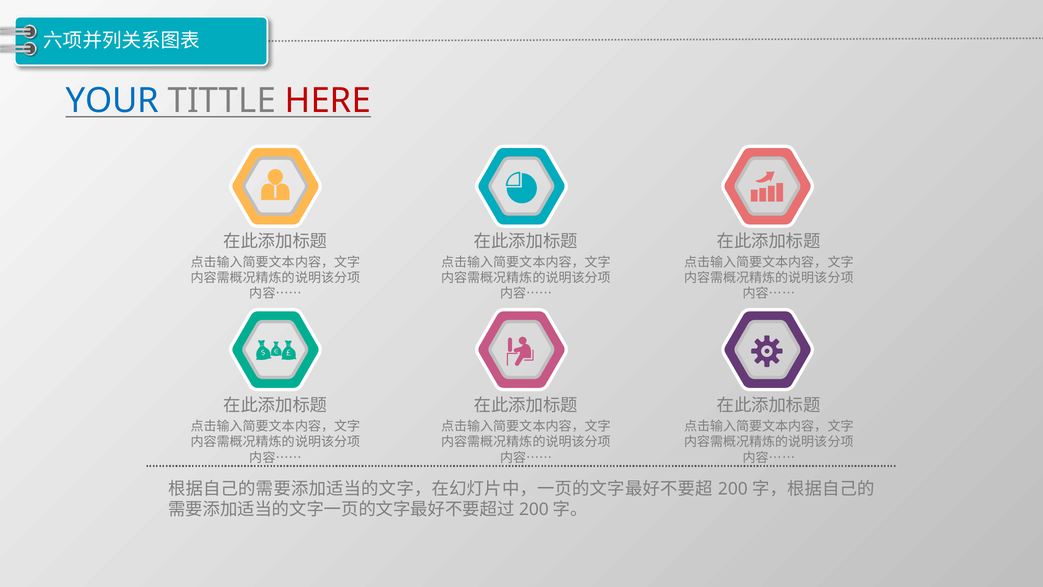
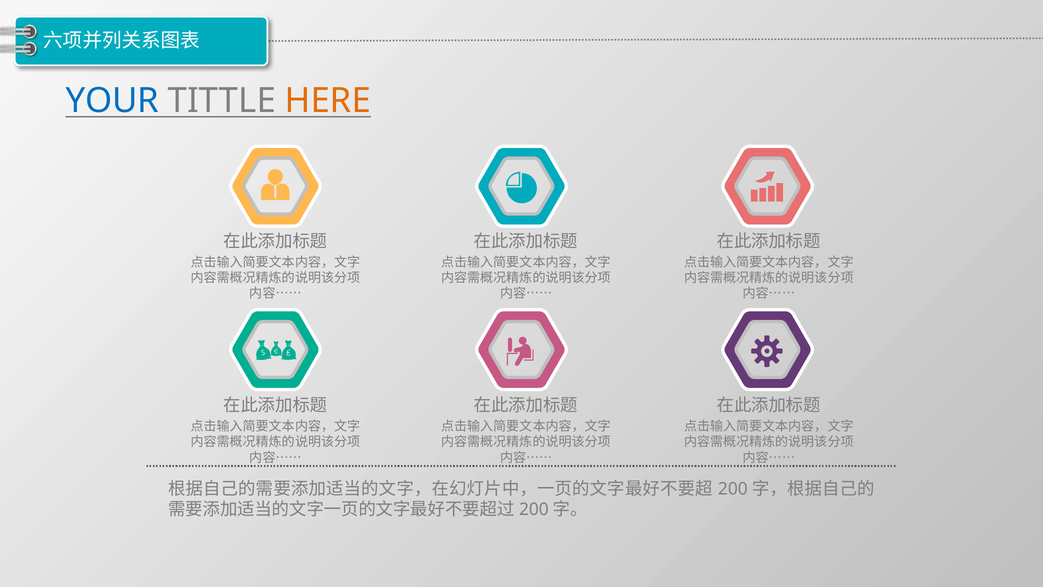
HERE colour: red -> orange (328, 101)
